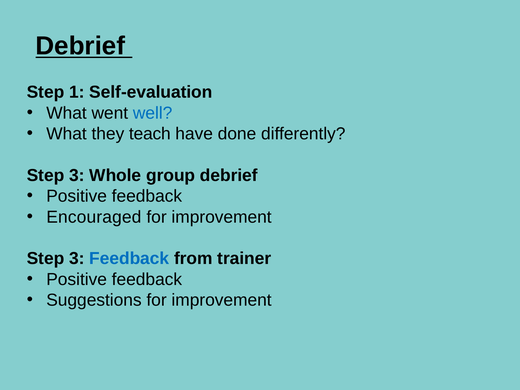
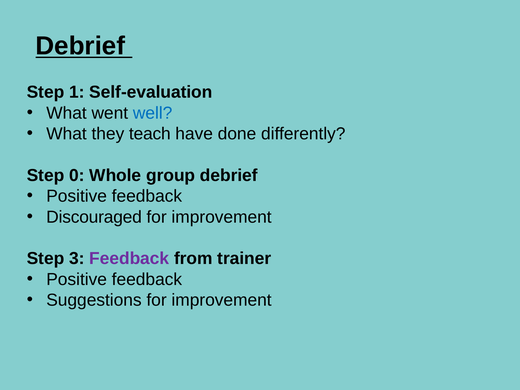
3: 3 -> 0 (77, 175)
Encouraged: Encouraged -> Discouraged (94, 217)
Feedback colour: blue -> purple (129, 259)
